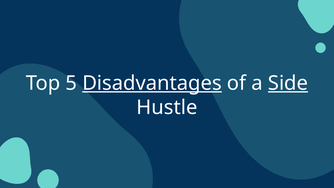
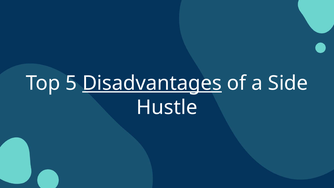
Side underline: present -> none (288, 83)
